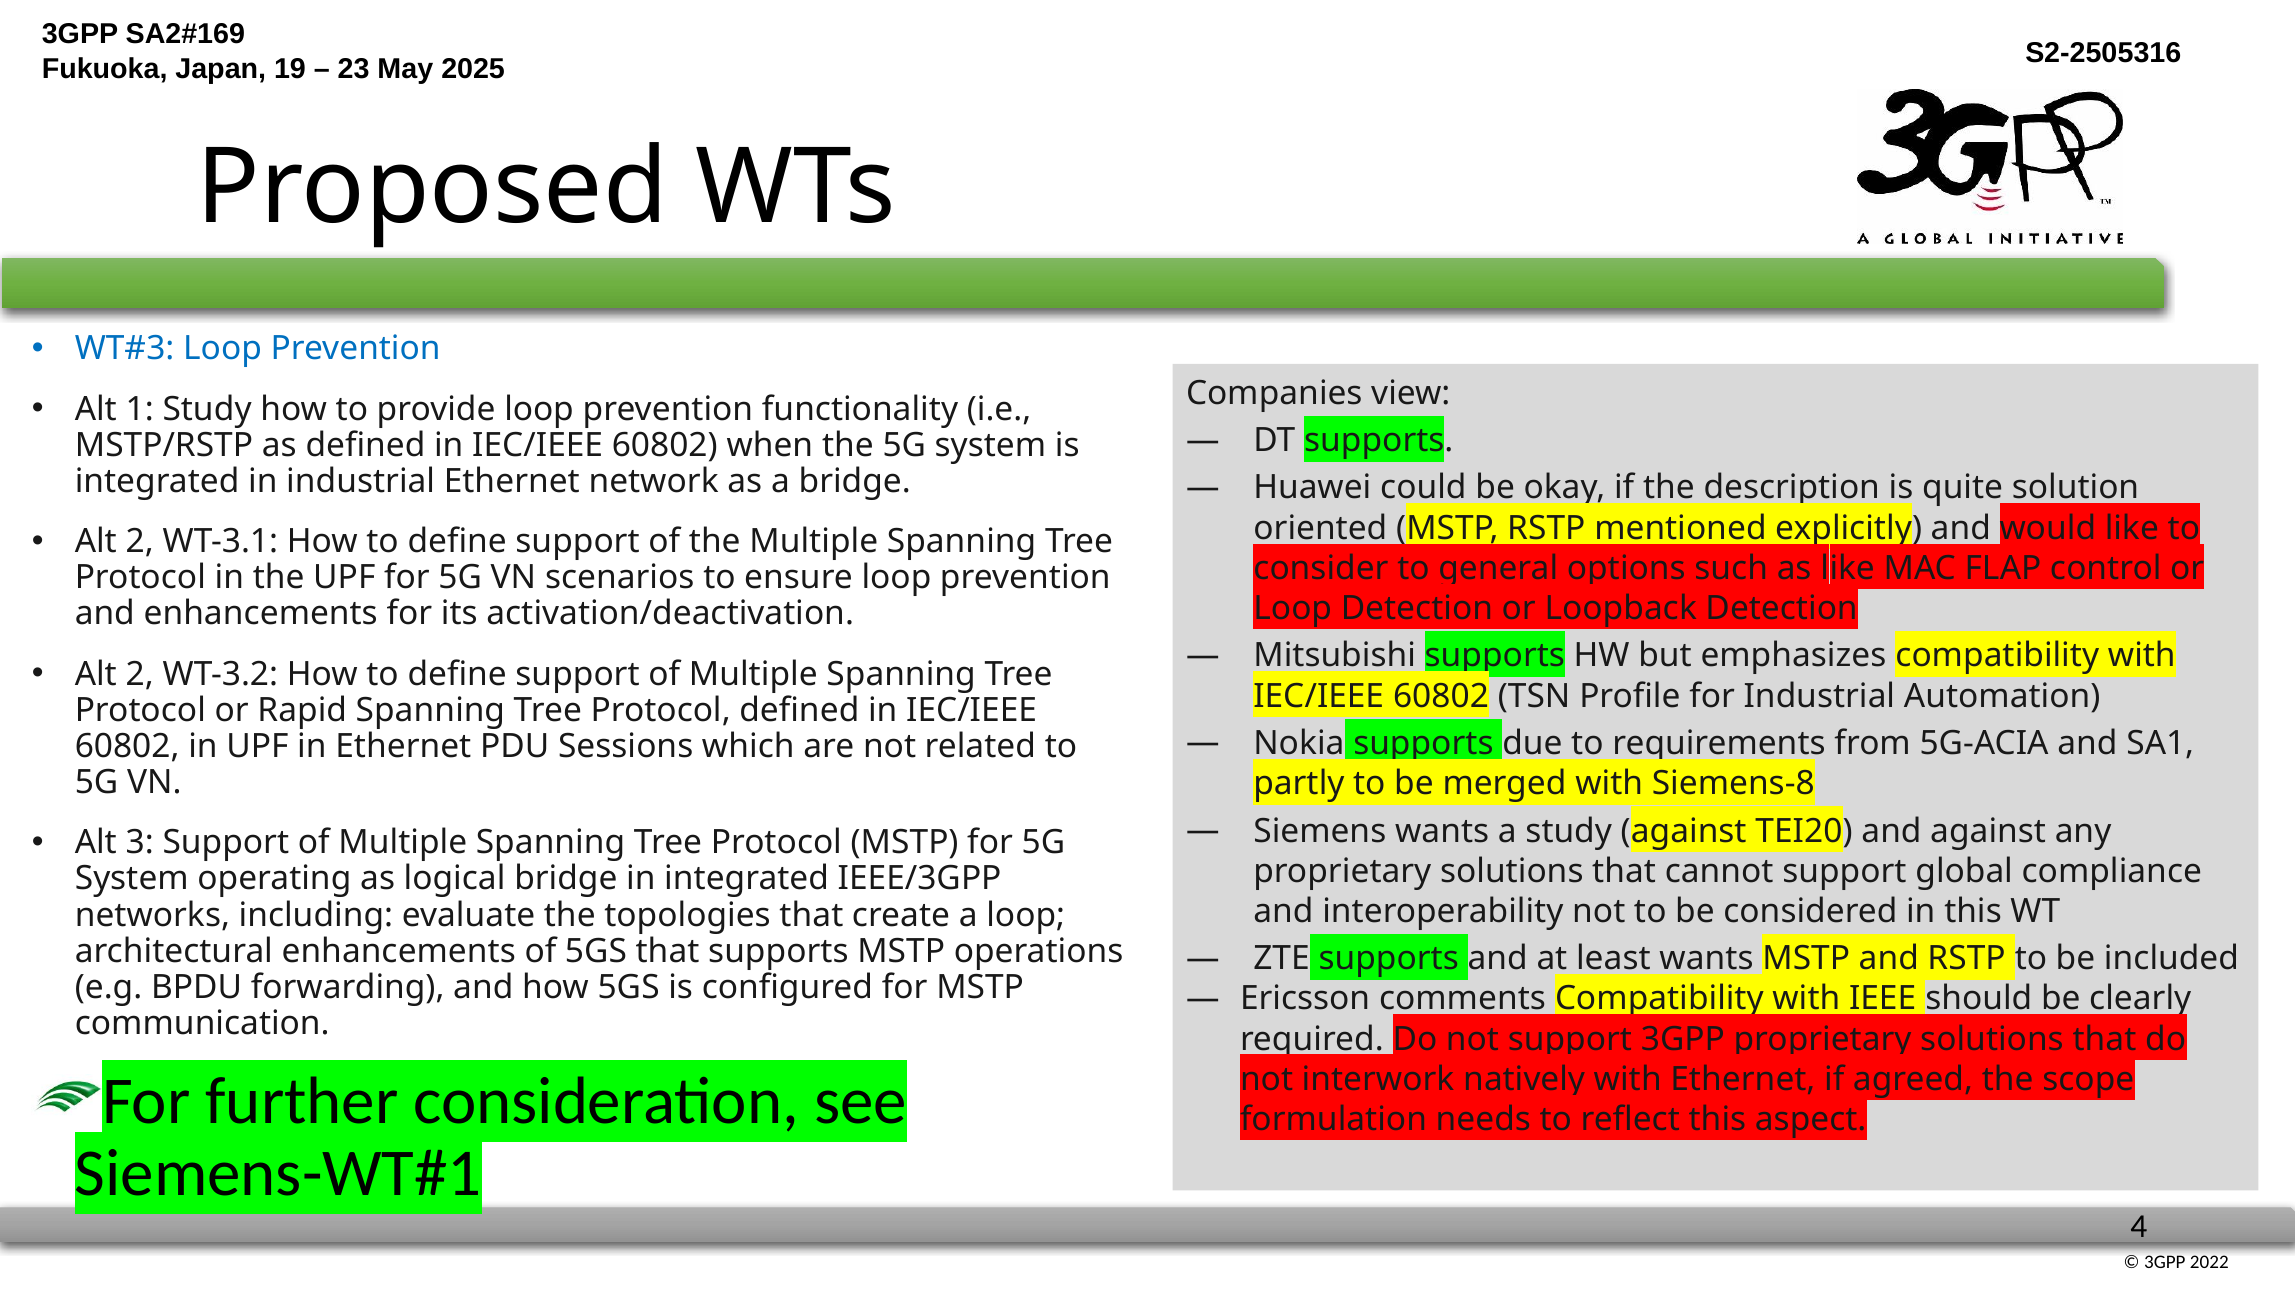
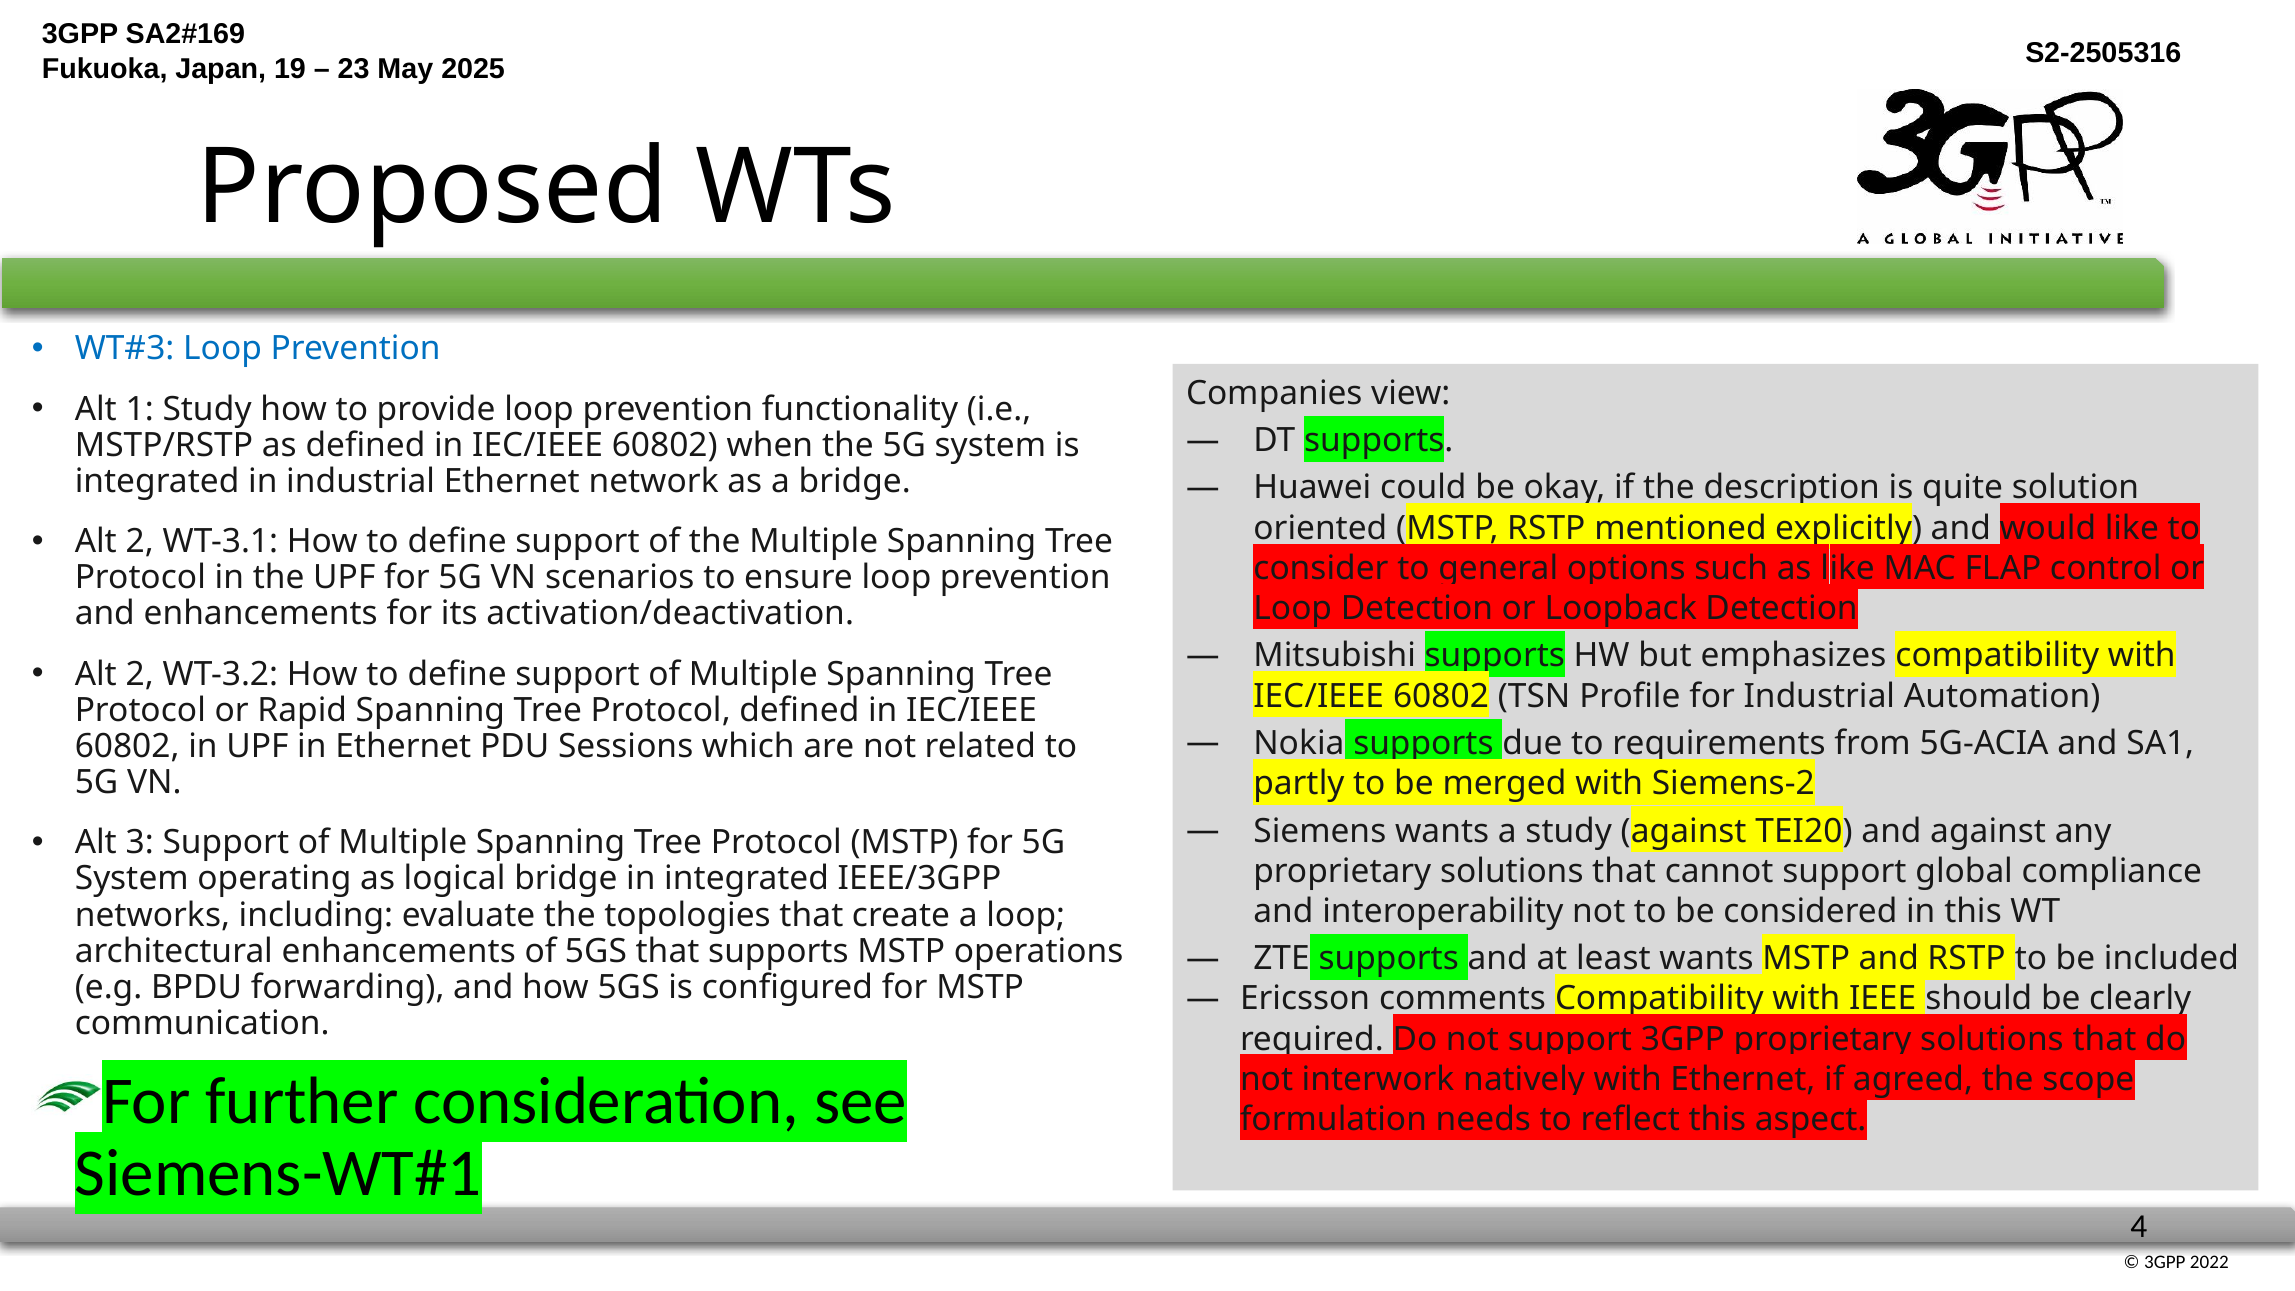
Siemens-8: Siemens-8 -> Siemens-2 (1733, 784)
